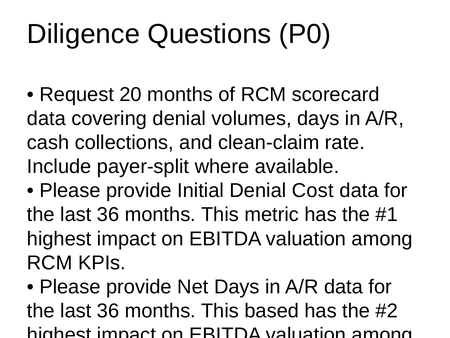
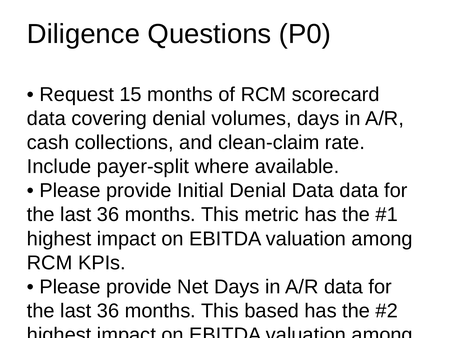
20: 20 -> 15 (131, 94)
Denial Cost: Cost -> Data (313, 190)
